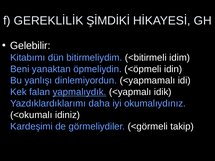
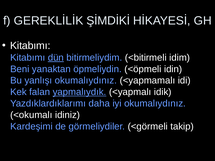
Gelebilir: Gelebilir -> Kitabımı (30, 46)
dün underline: none -> present (56, 58)
yanlışı dinlemiyordun: dinlemiyordun -> okumalıydınız (86, 81)
